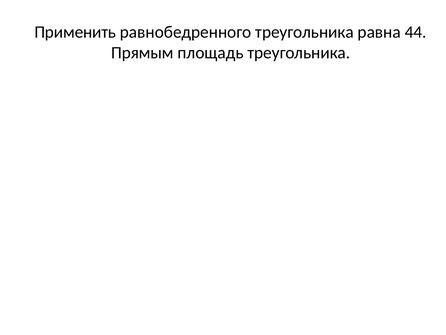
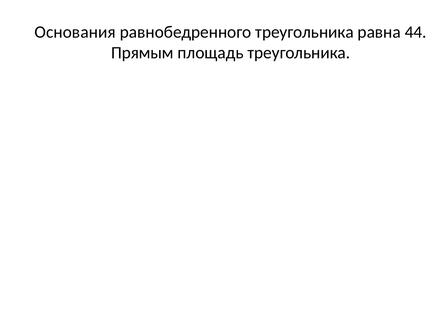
Применить: Применить -> Основания (75, 32)
